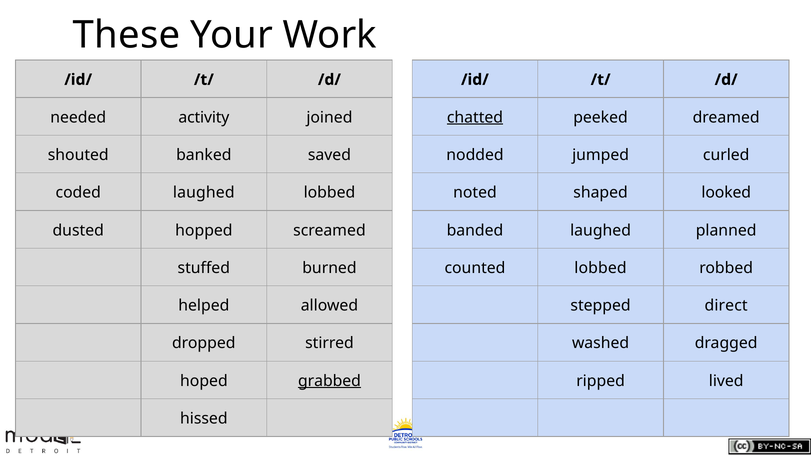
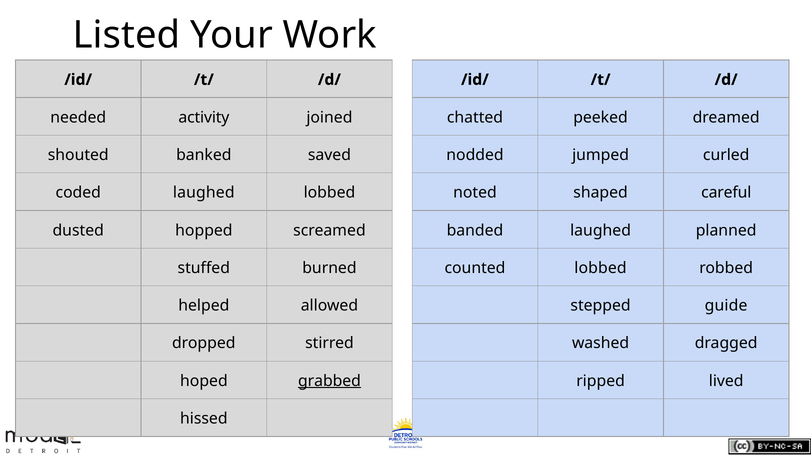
These: These -> Listed (126, 35)
chatted underline: present -> none (475, 117)
looked: looked -> careful (726, 193)
direct: direct -> guide (726, 306)
